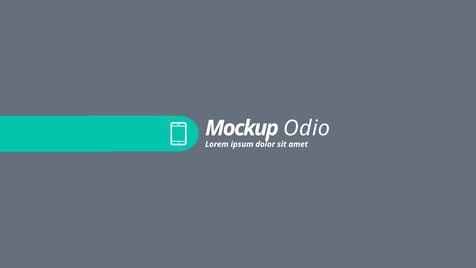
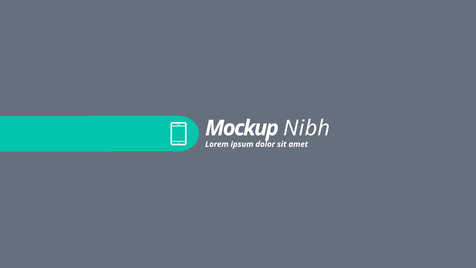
Odio: Odio -> Nibh (307, 128)
